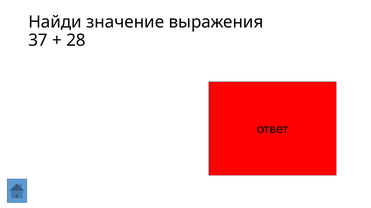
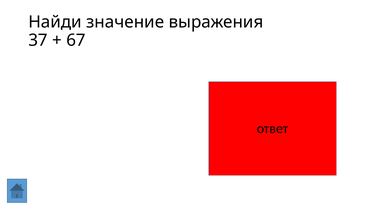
28: 28 -> 67 (76, 40)
